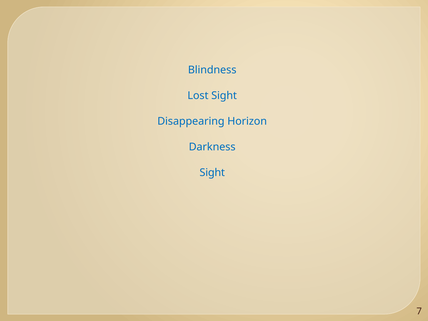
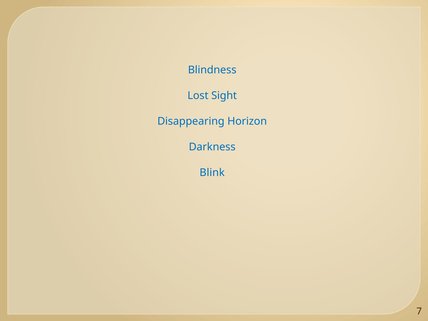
Sight: Sight -> Blink (212, 173)
